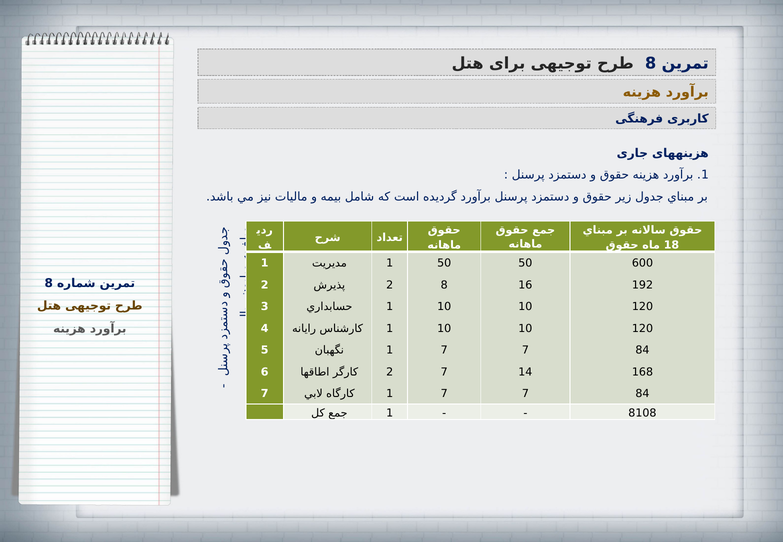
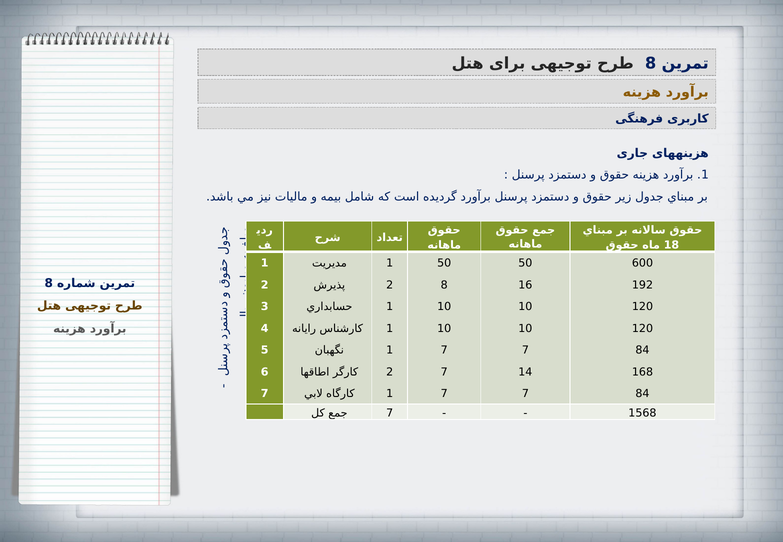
1: 1 -> 7 (390, 413)
8108: 8108 -> 1568 (642, 413)
